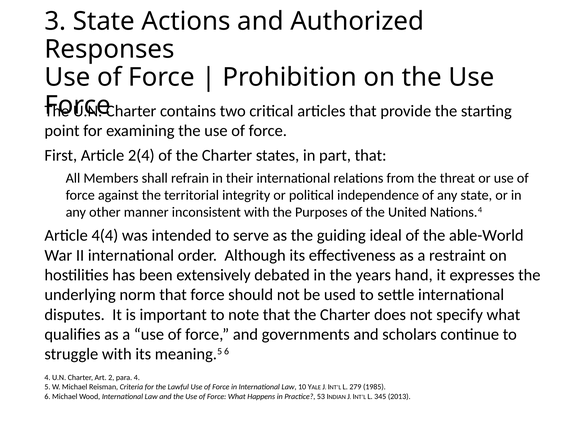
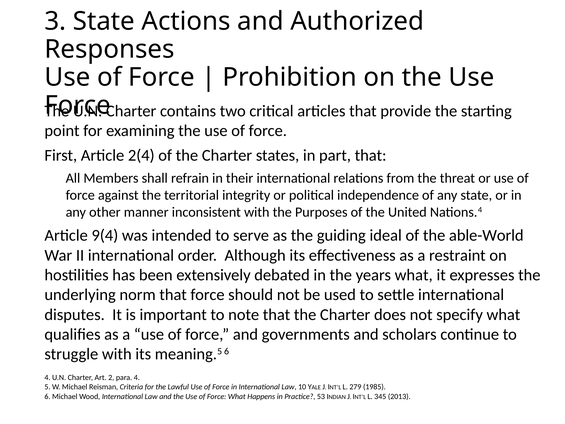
4(4: 4(4 -> 9(4 (105, 235)
years hand: hand -> what (414, 275)
